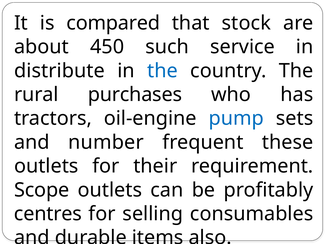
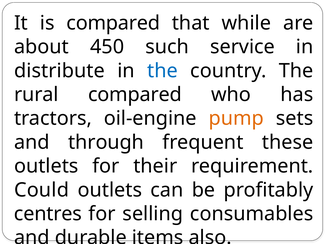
stock: stock -> while (246, 23)
rural purchases: purchases -> compared (135, 94)
pump colour: blue -> orange (236, 118)
number: number -> through (106, 142)
Scope: Scope -> Could (42, 190)
